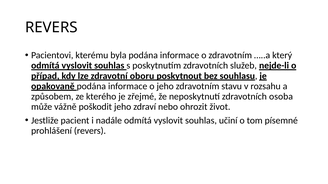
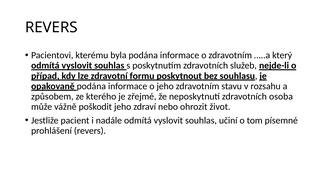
oboru: oboru -> formu (142, 76)
